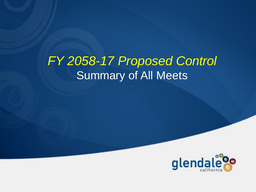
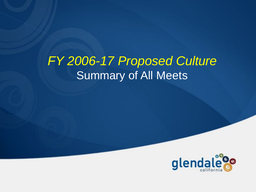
2058-17: 2058-17 -> 2006-17 (91, 61)
Control: Control -> Culture (196, 61)
